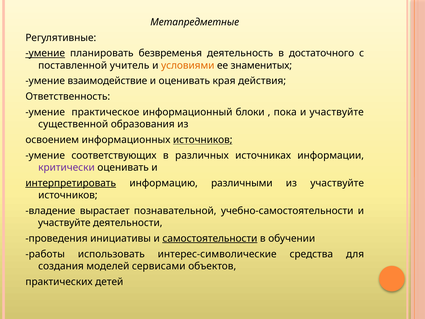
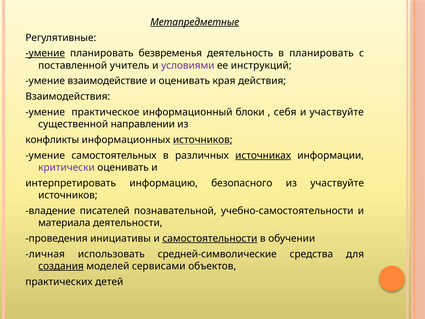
Метапредметные underline: none -> present (195, 22)
в достаточного: достаточного -> планировать (321, 53)
условиями colour: orange -> purple (188, 65)
знаменитых: знаменитых -> инструкций (261, 65)
Ответственность: Ответственность -> Взаимодействия (68, 97)
пока: пока -> себя (285, 112)
образования: образования -> направлении (143, 124)
освоением: освоением -> конфликты (52, 140)
соответствующих: соответствующих -> самостоятельных (114, 155)
источниках underline: none -> present (263, 155)
интерпретировать underline: present -> none (71, 183)
различными: различными -> безопасного (242, 183)
вырастает: вырастает -> писателей (105, 211)
участвуйте: участвуйте -> материала (64, 223)
работы: работы -> личная (45, 254)
интерес-символические: интерес-символические -> средней-символические (217, 254)
создания underline: none -> present (61, 266)
